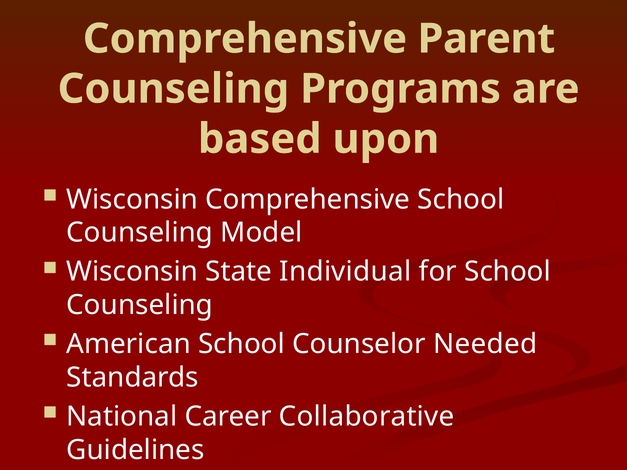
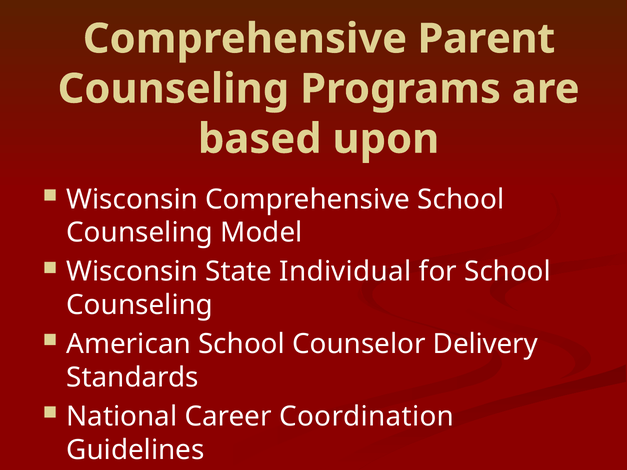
Needed: Needed -> Delivery (485, 344)
Collaborative: Collaborative -> Coordination (367, 417)
